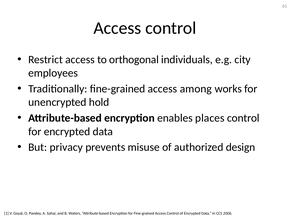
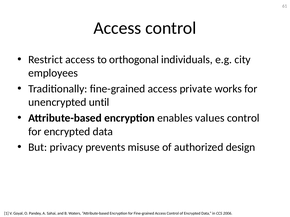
among: among -> private (196, 89)
hold: hold -> until (99, 103)
places: places -> values (210, 118)
